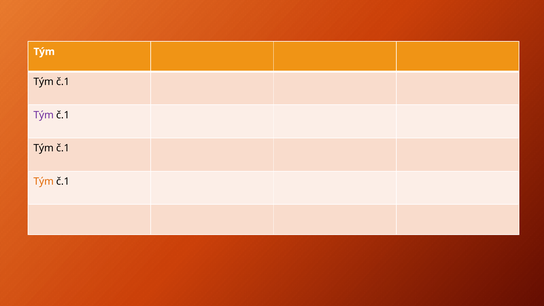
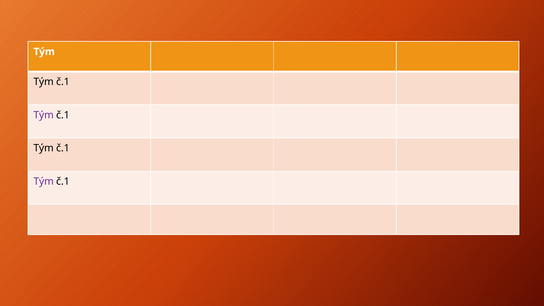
Tým colour: orange -> purple (44, 181)
